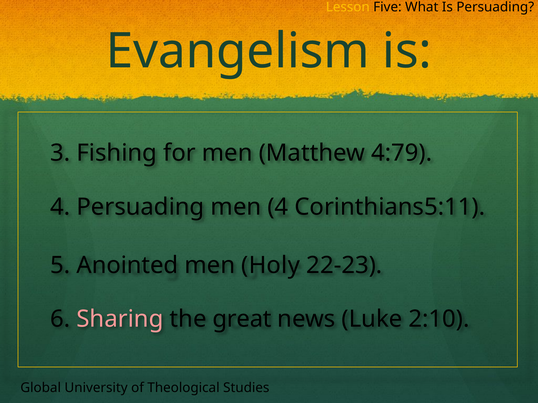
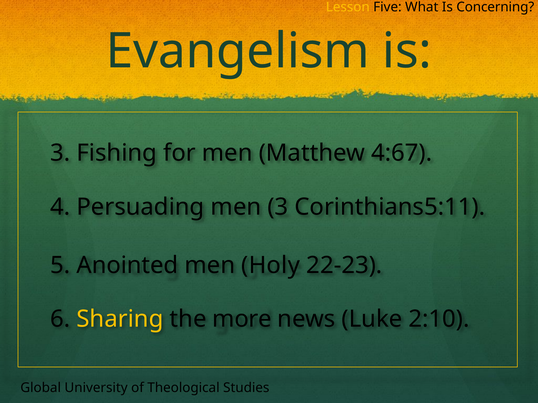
Is Persuading: Persuading -> Concerning (495, 7)
4:79: 4:79 -> 4:67 (402, 153)
men 4: 4 -> 3 (278, 207)
Sharing colour: pink -> yellow (120, 319)
great: great -> more (242, 319)
